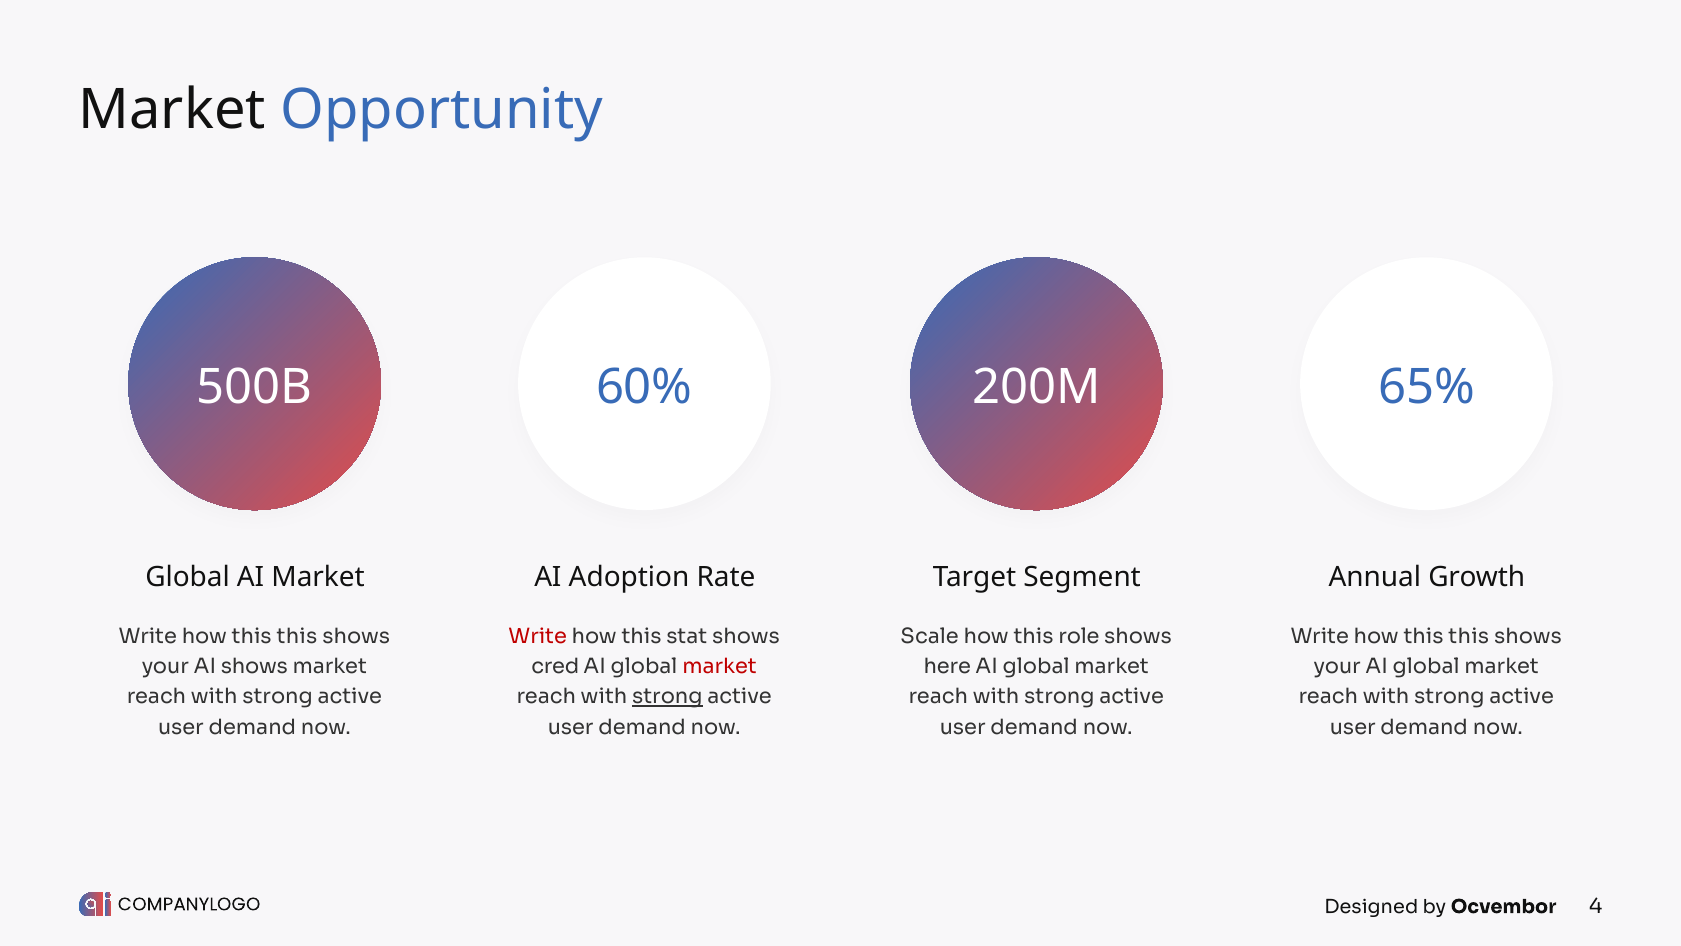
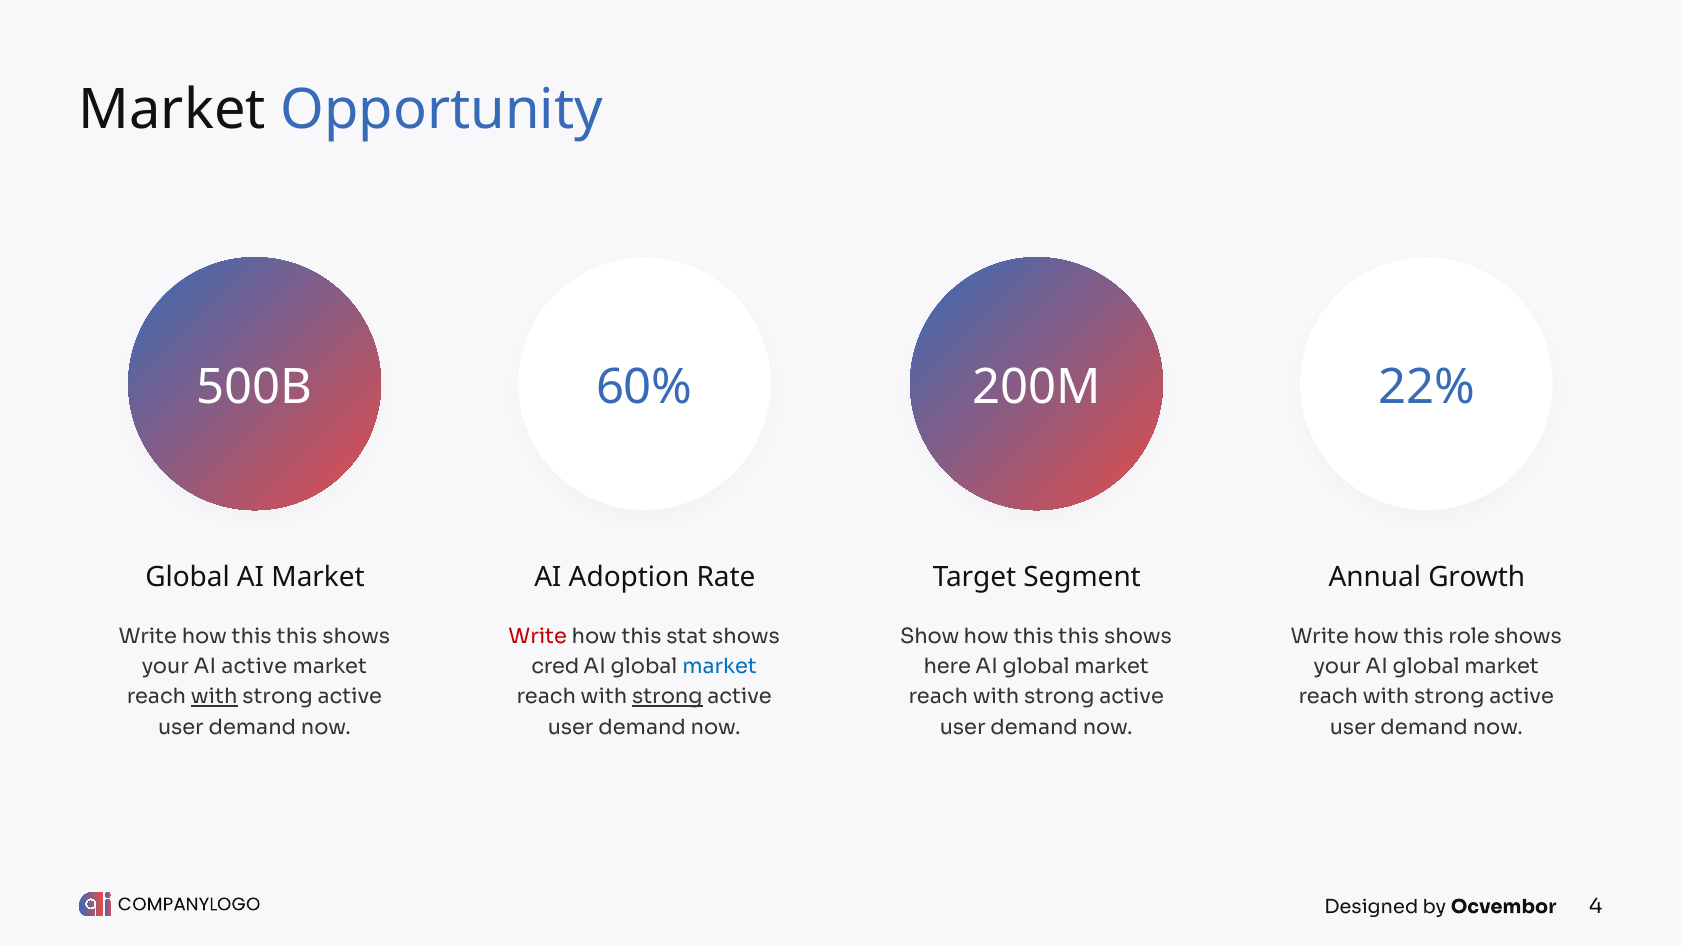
65%: 65% -> 22% (1426, 387)
Scale: Scale -> Show (930, 636)
role: role -> this (1079, 636)
this: this -> role (1469, 636)
AI shows: shows -> active (254, 666)
market colour: red -> blue (720, 666)
with underline: none -> present (214, 697)
